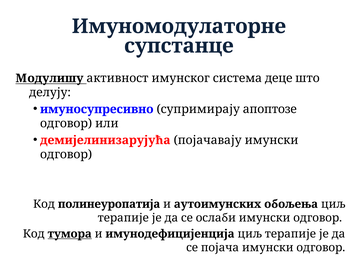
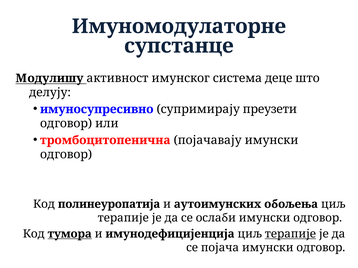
апоптозе: апоптозе -> преузети (270, 109)
демијелинизарујућа: демијелинизарујућа -> тромбоцитопенична (105, 140)
терапије underline: none -> present (290, 234)
